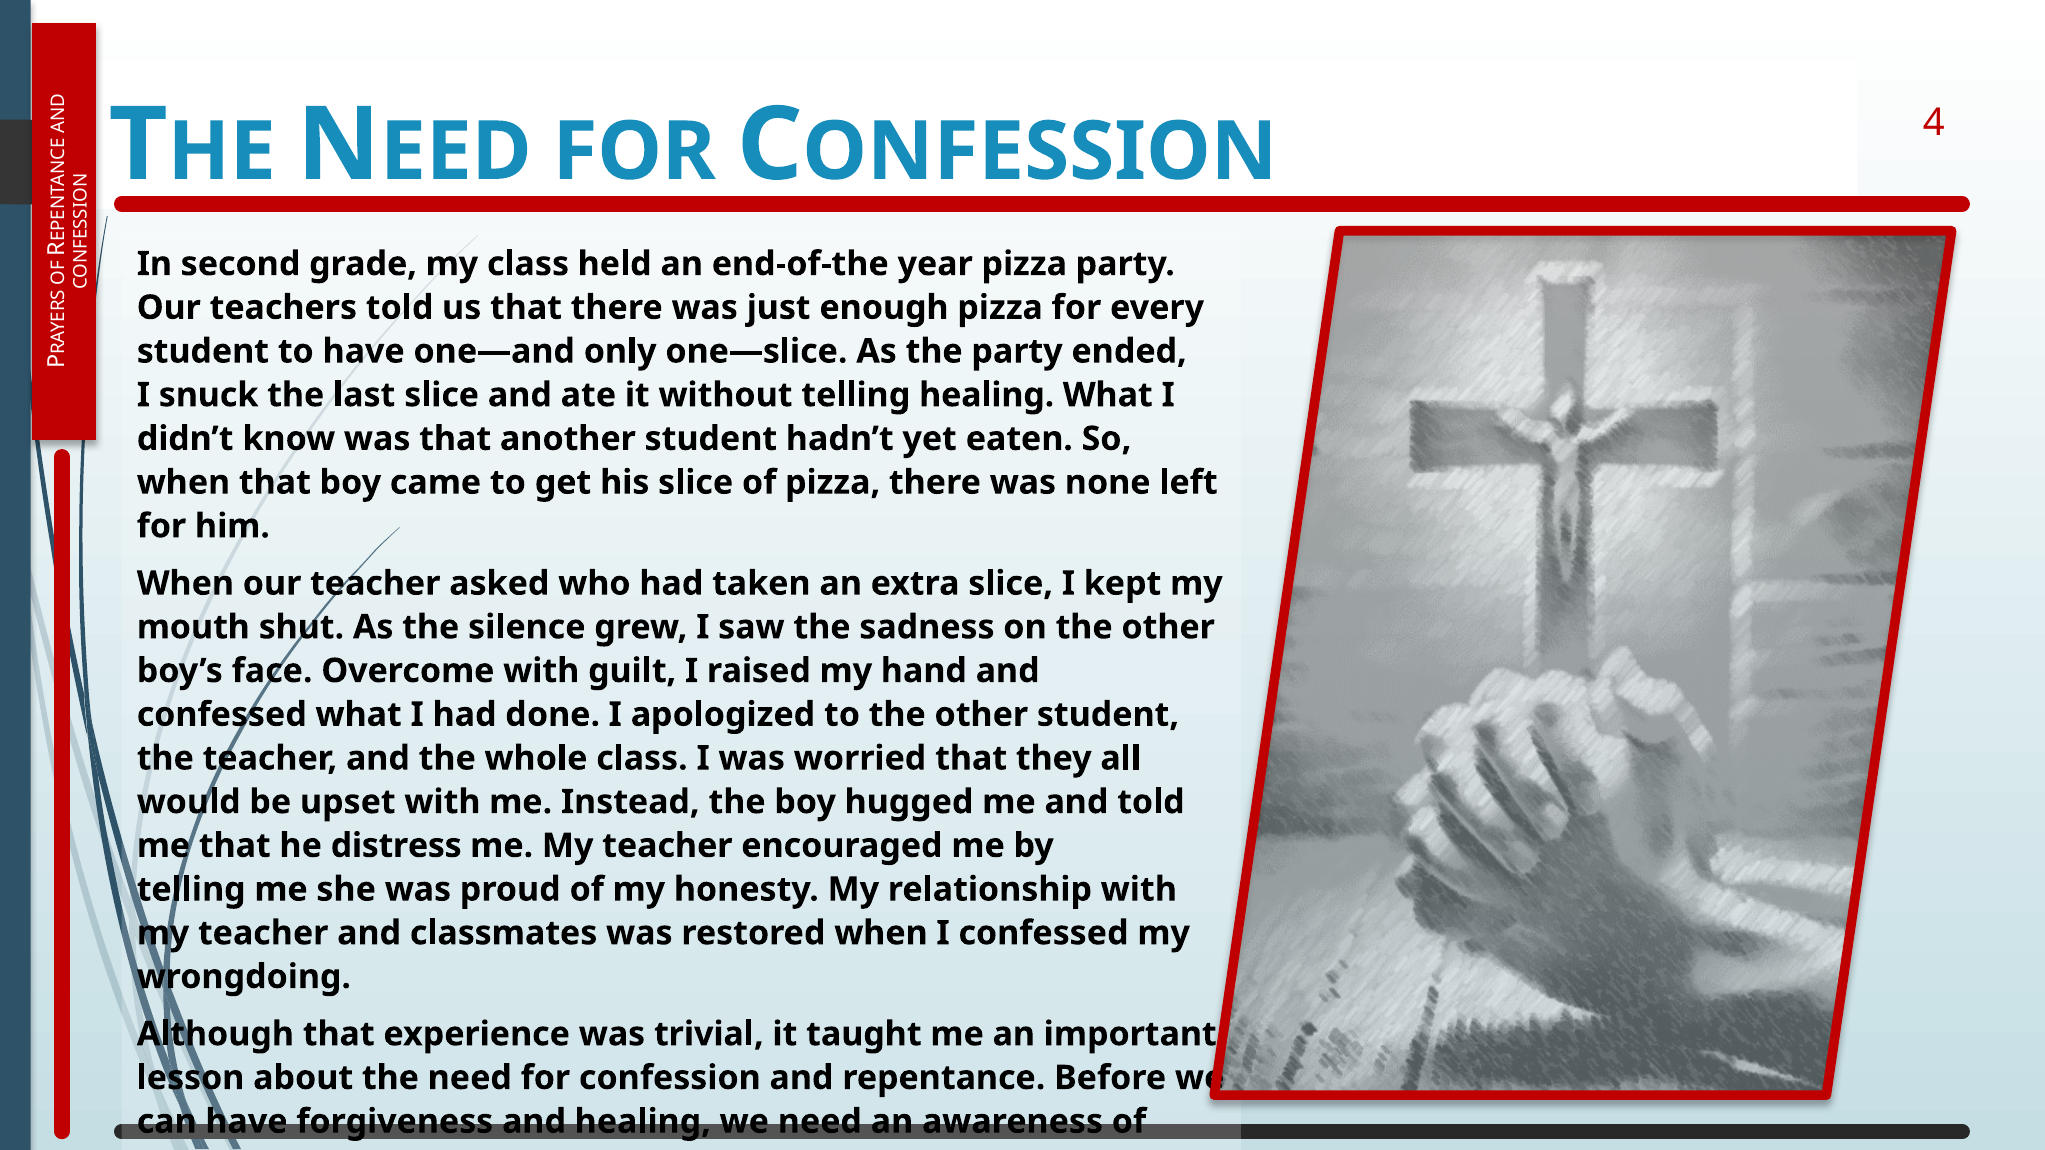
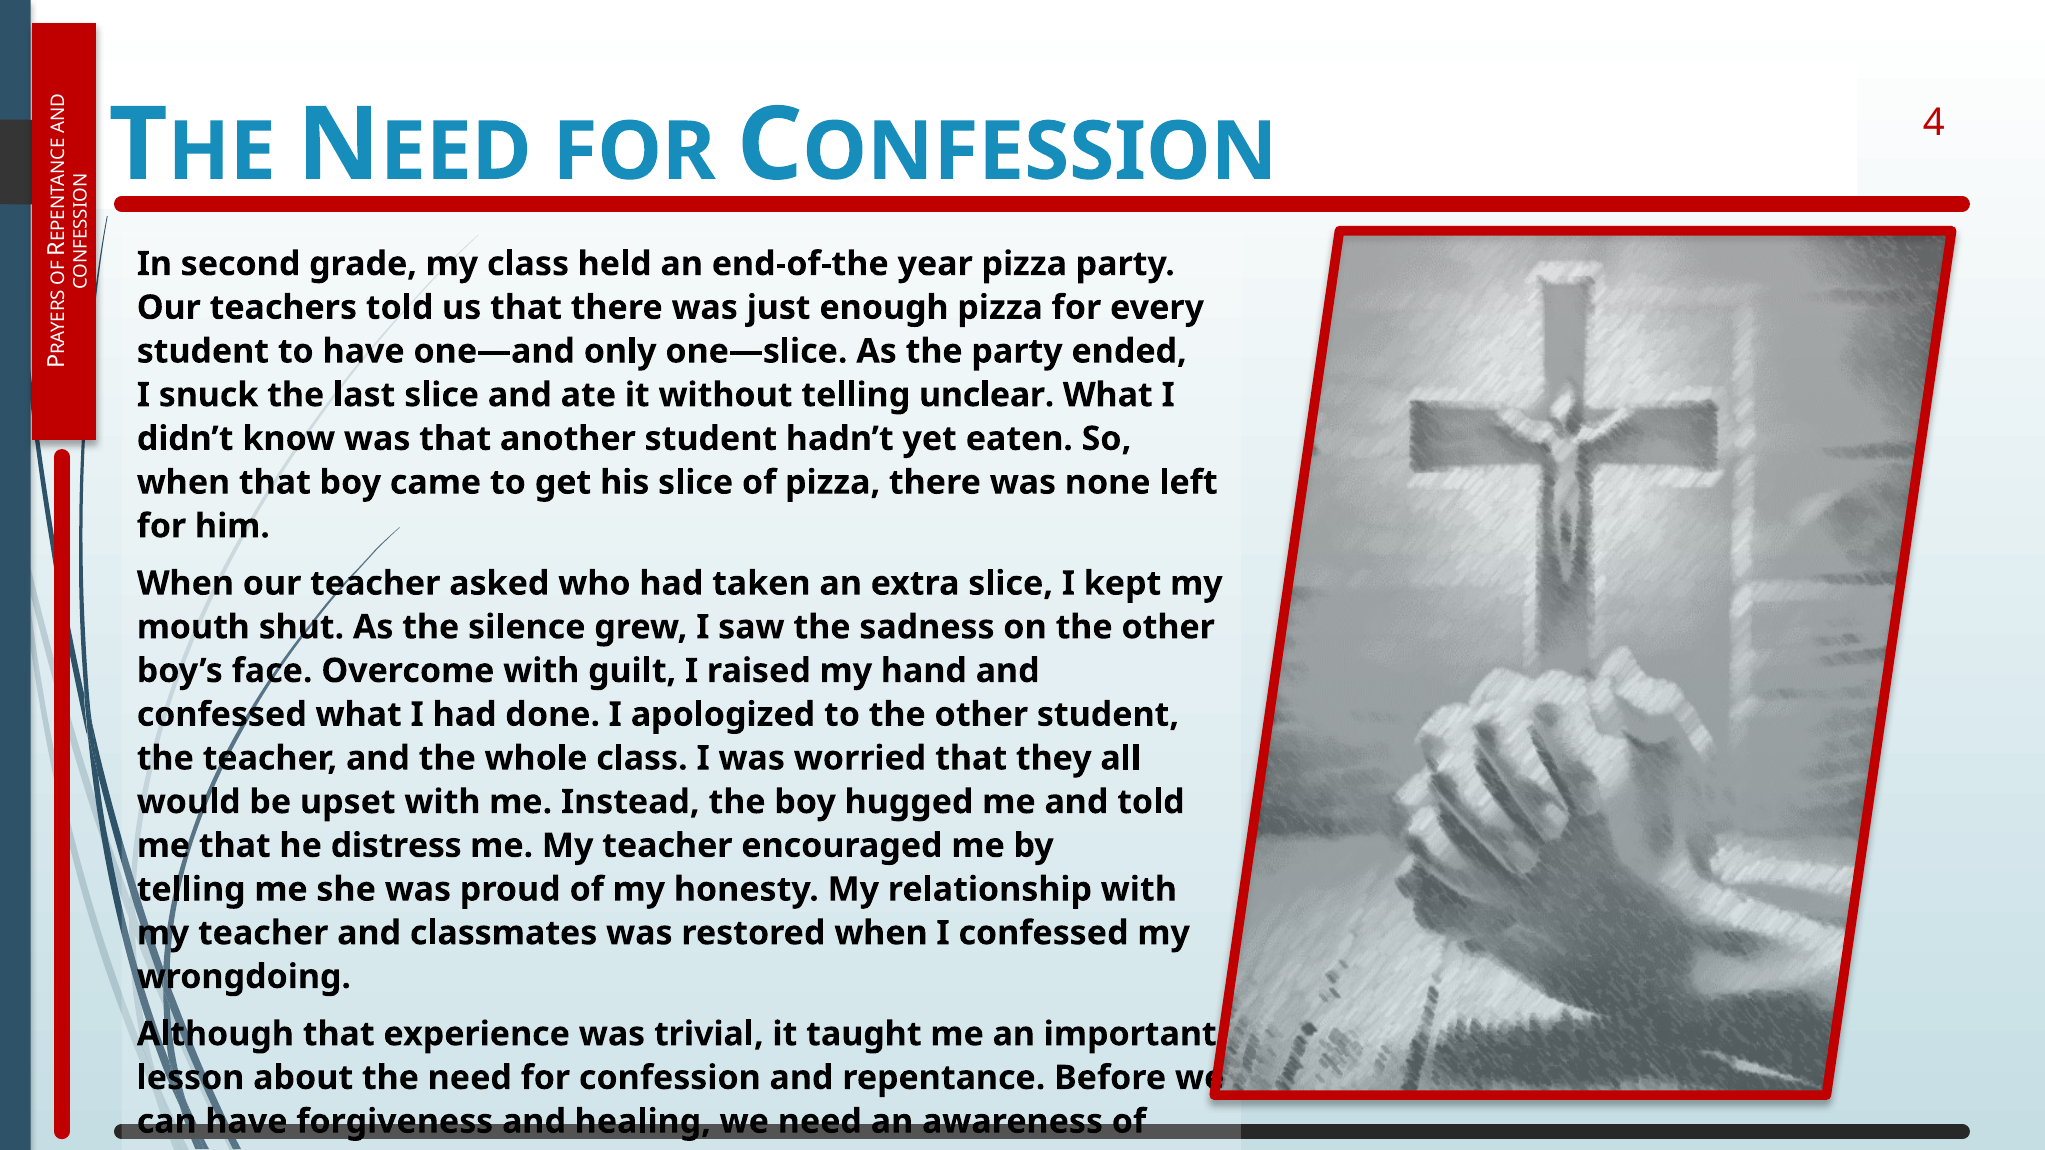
telling healing: healing -> unclear (987, 395)
